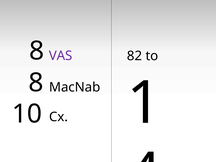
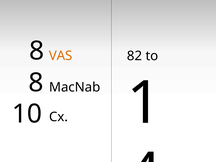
VAS colour: purple -> orange (61, 56)
